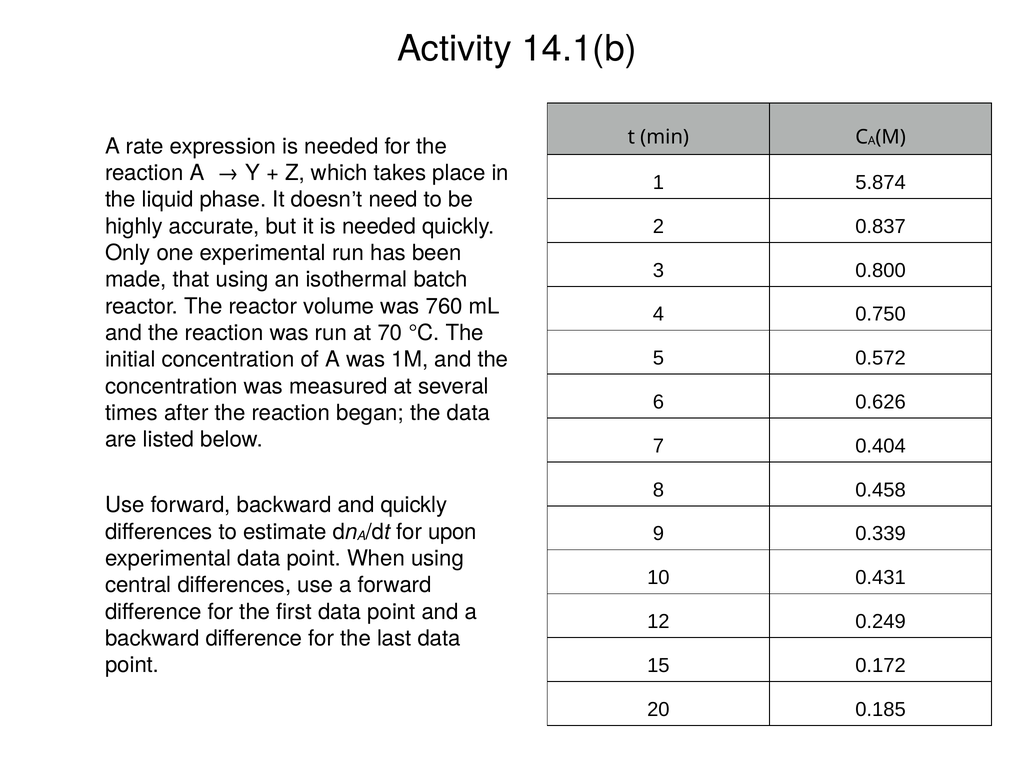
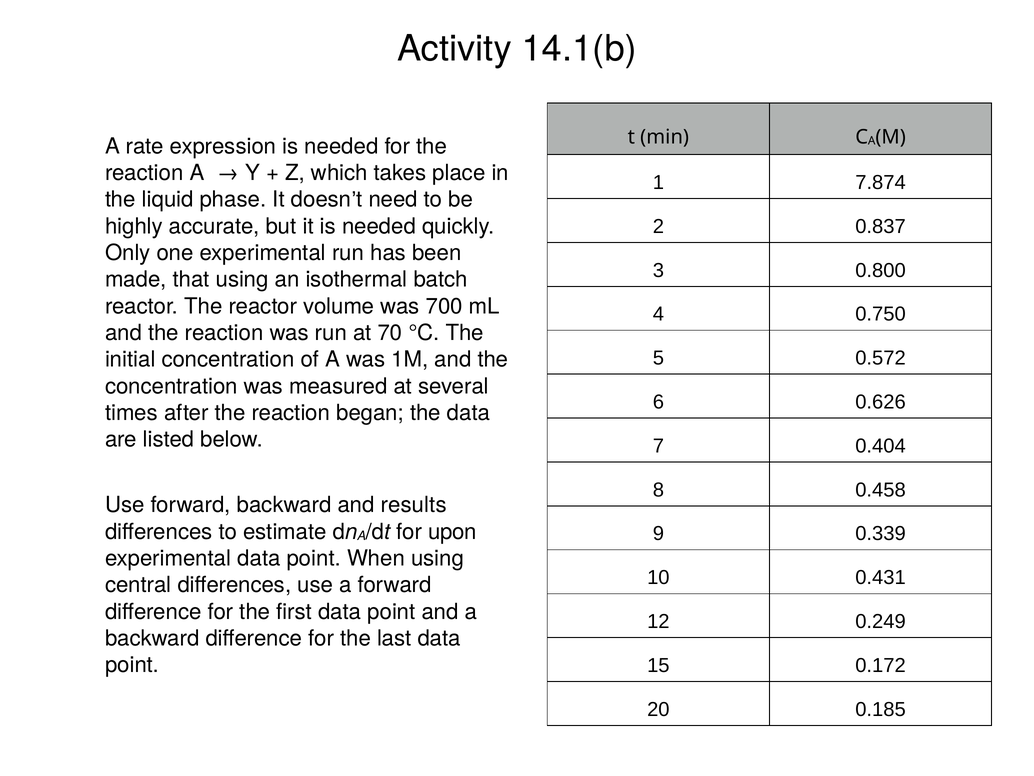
5.874: 5.874 -> 7.874 (881, 182)
760: 760 -> 700 (444, 306)
and quickly: quickly -> results (414, 505)
